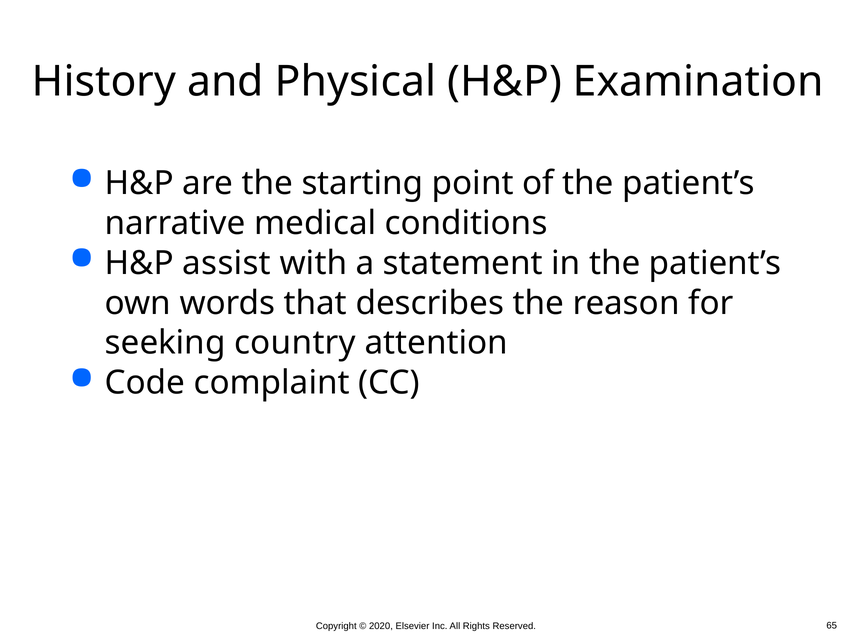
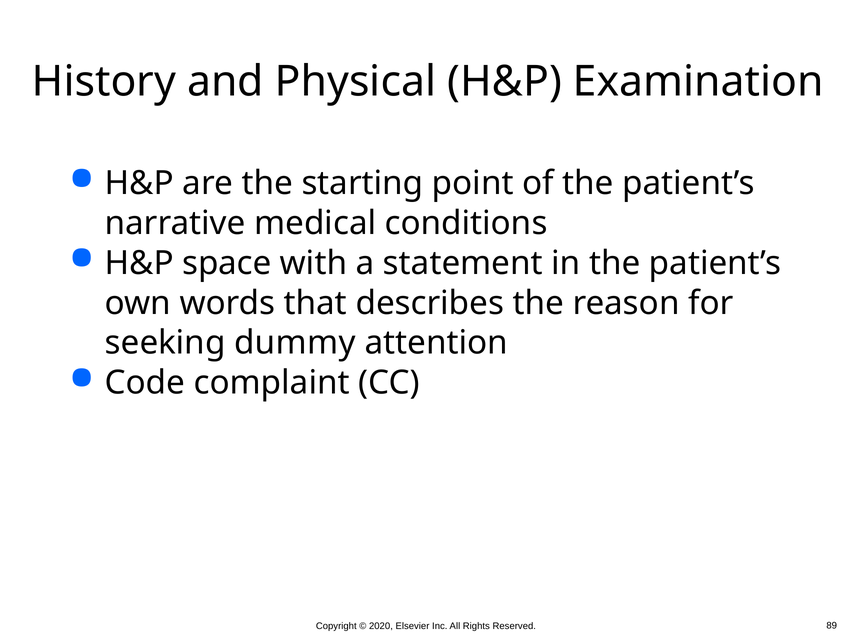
assist: assist -> space (227, 263)
country: country -> dummy (295, 343)
65: 65 -> 89 (832, 625)
